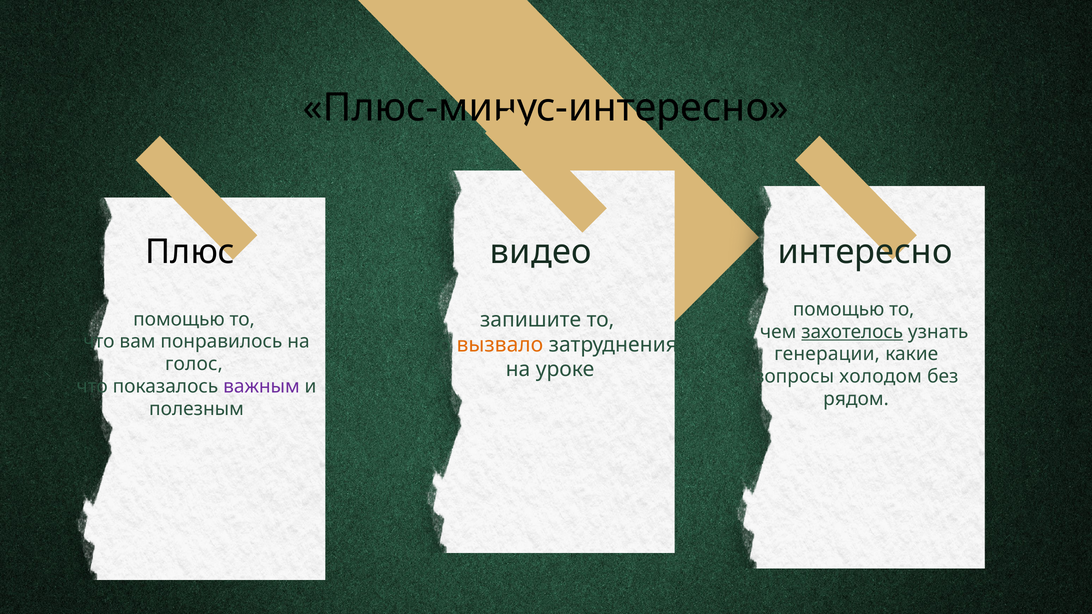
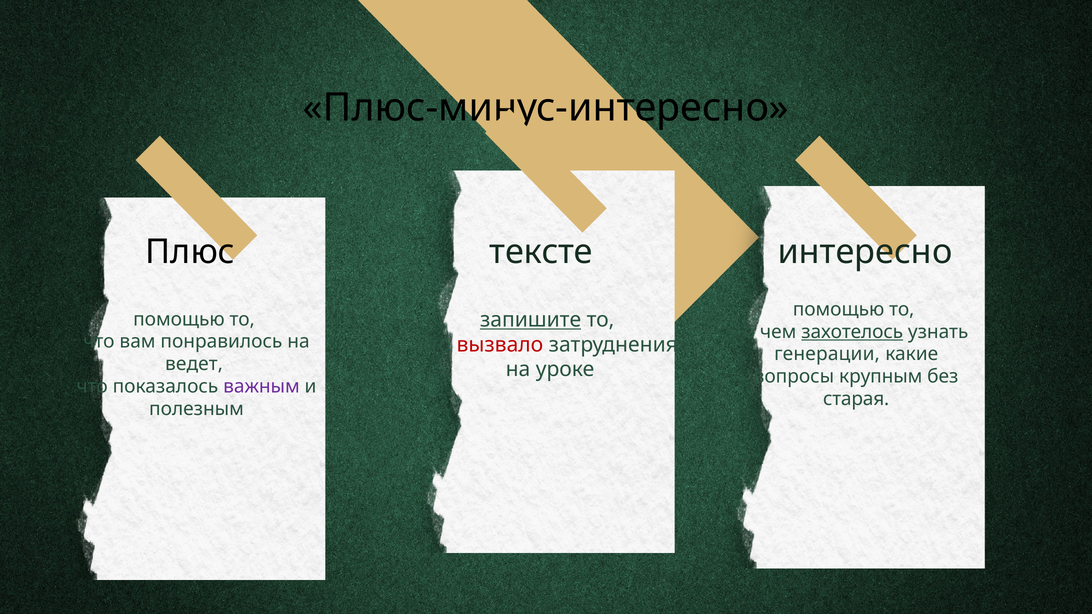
видео: видео -> тексте (541, 252)
запишите underline: none -> present (531, 320)
вызвало colour: orange -> red (500, 345)
голос: голос -> ведет (194, 364)
холодом: холодом -> крупным (881, 377)
рядом: рядом -> старая (856, 399)
